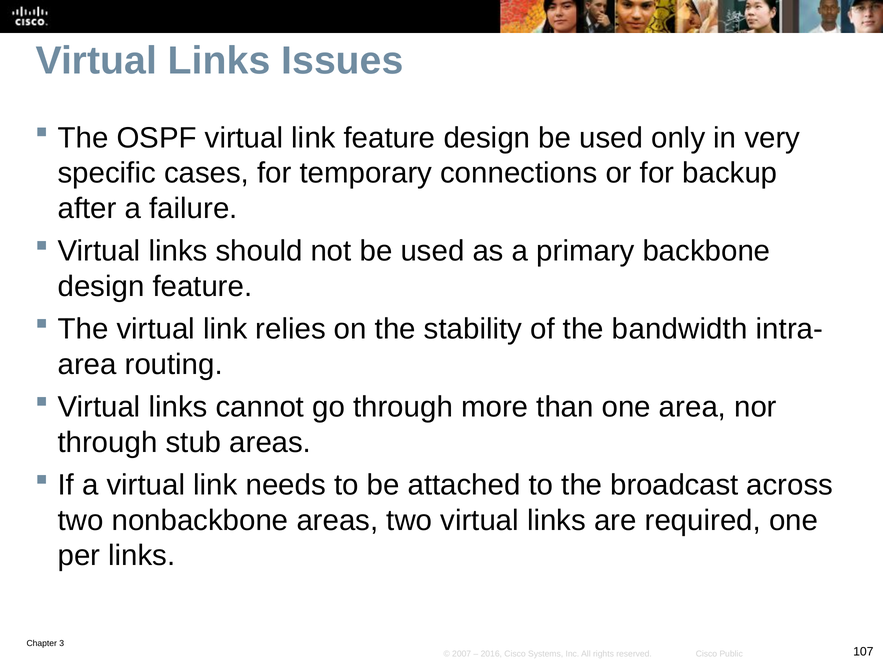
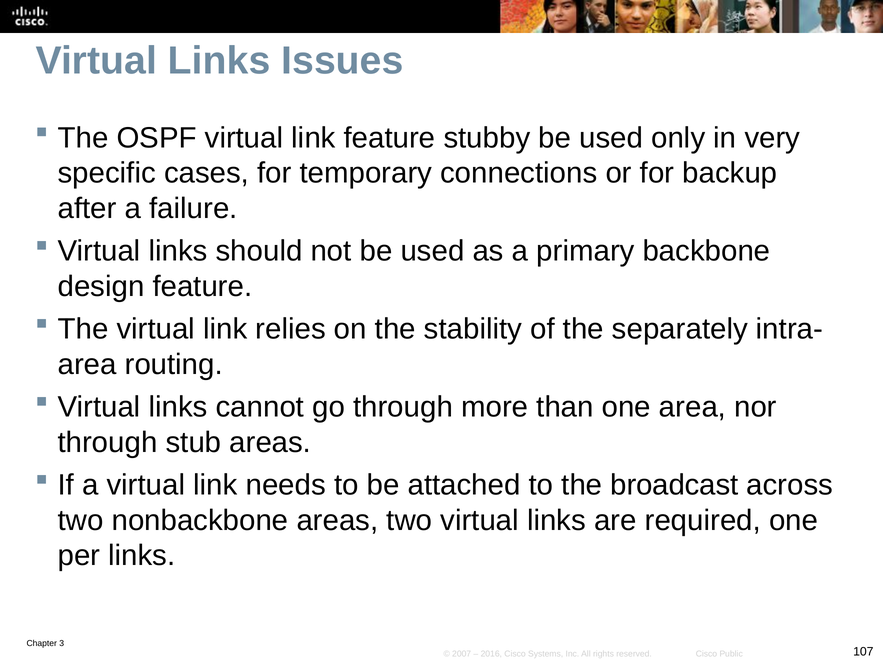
feature design: design -> stubby (487, 138)
bandwidth: bandwidth -> separately (680, 329)
